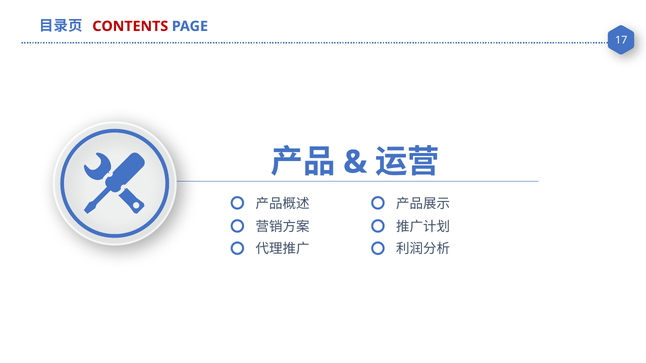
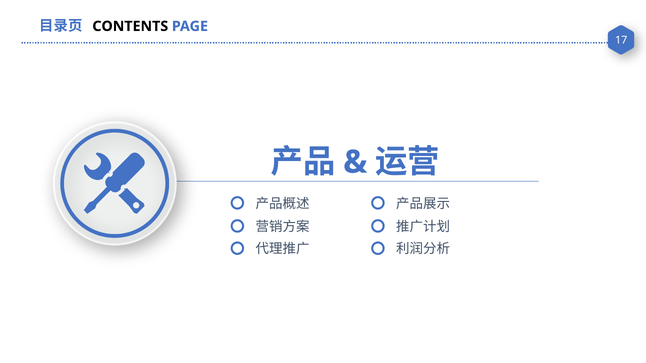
CONTENTS colour: red -> black (130, 26)
